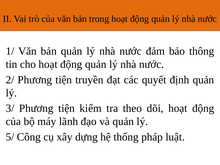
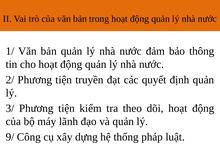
5/: 5/ -> 9/ (10, 137)
